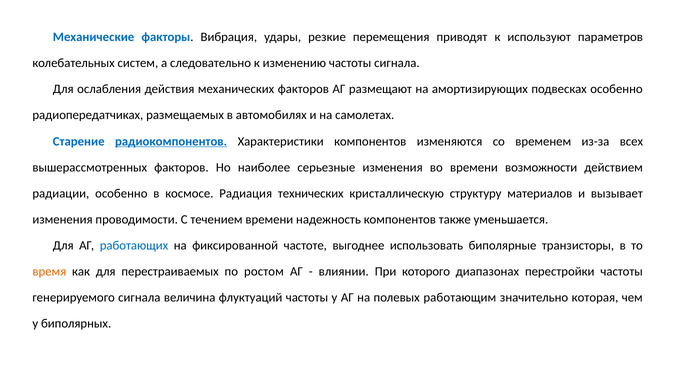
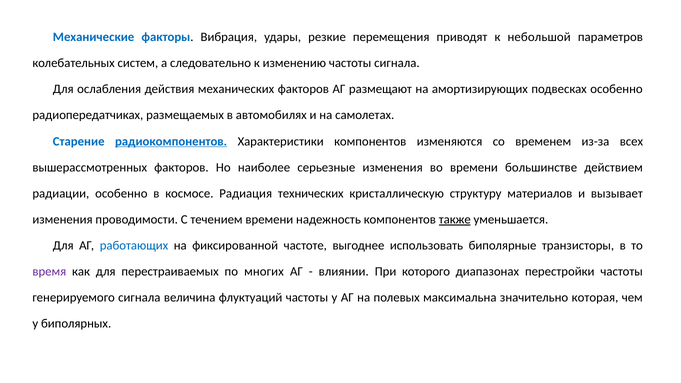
используют: используют -> небольшой (539, 37)
возможности: возможности -> большинстве (541, 167)
также underline: none -> present (455, 219)
время colour: orange -> purple (49, 272)
ростом: ростом -> многих (264, 272)
работающим: работающим -> максимальна (460, 298)
